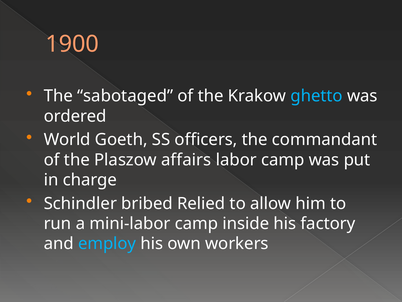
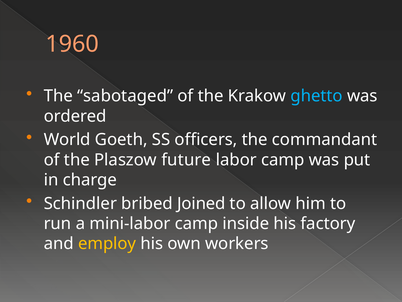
1900: 1900 -> 1960 (72, 44)
affairs: affairs -> future (186, 160)
Relied: Relied -> Joined (201, 203)
employ colour: light blue -> yellow (107, 243)
